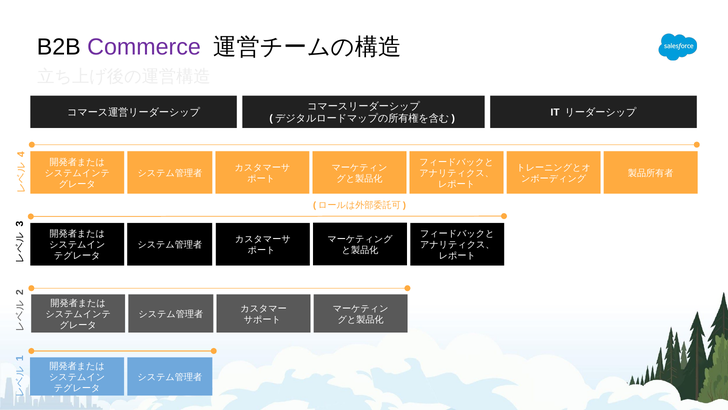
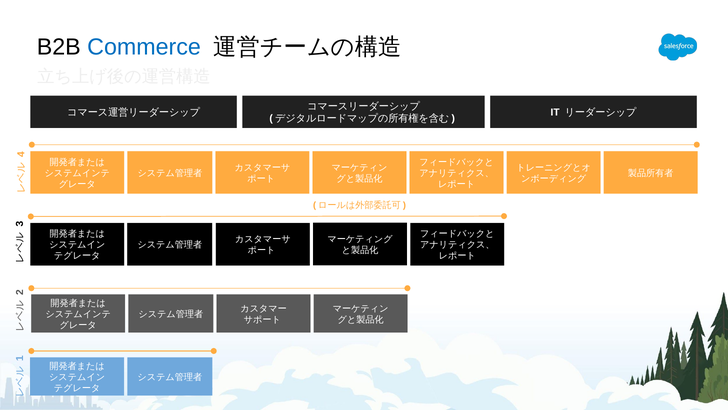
Commerce colour: purple -> blue (144, 47)
